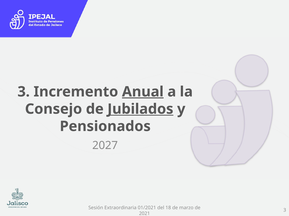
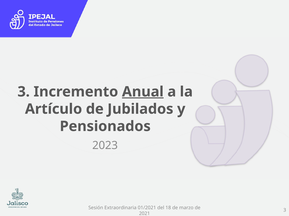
Consejo: Consejo -> Artículo (54, 109)
Jubilados underline: present -> none (140, 109)
2027: 2027 -> 2023 (105, 146)
